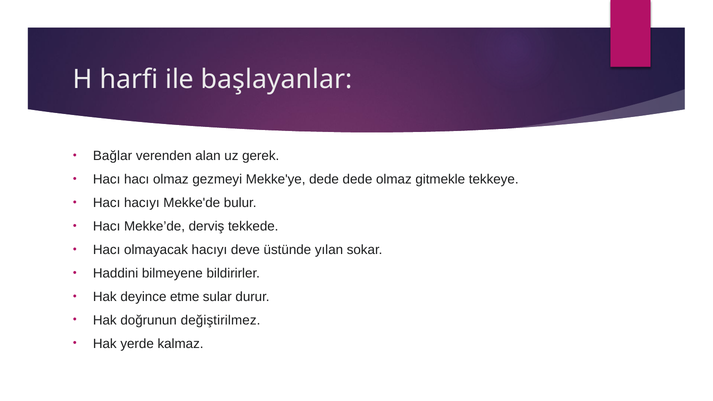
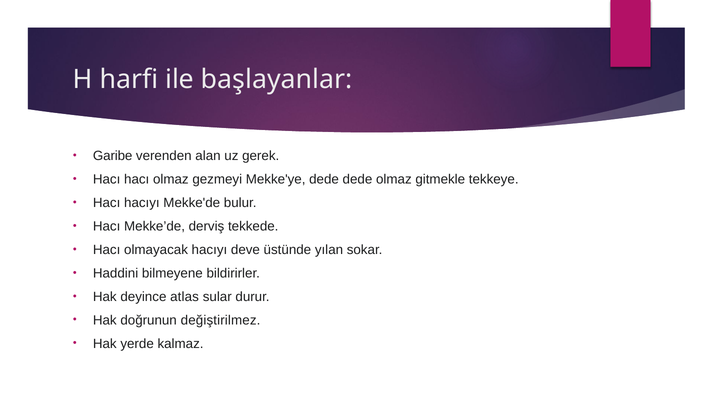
Bağlar: Bağlar -> Garibe (113, 156)
etme: etme -> atlas (185, 297)
